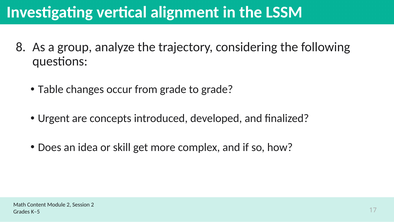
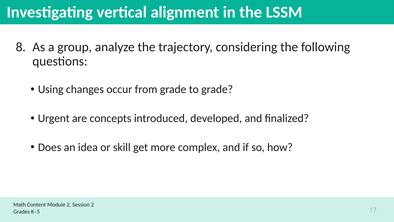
Table: Table -> Using (51, 89)
